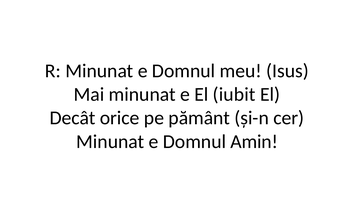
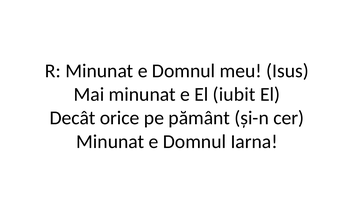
Amin: Amin -> Iarna (254, 142)
